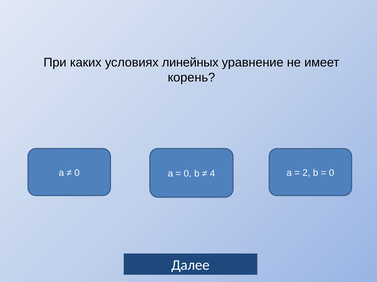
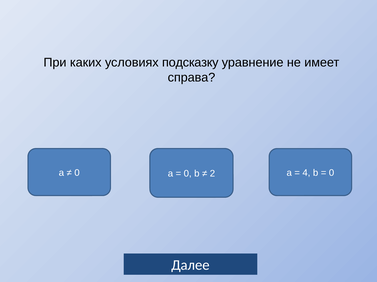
линейных: линейных -> подсказку (190, 63)
корень: корень -> справа (191, 78)
2: 2 -> 4 (306, 173)
4: 4 -> 2 (212, 174)
